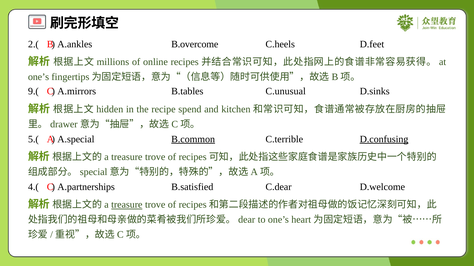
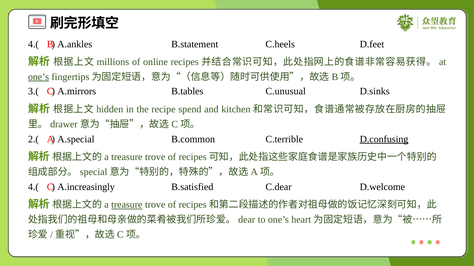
2.(: 2.( -> 4.( (33, 44)
B.overcome: B.overcome -> B.statement (195, 44)
one’s underline: none -> present (39, 77)
9.(: 9.( -> 3.( (33, 92)
5.(: 5.( -> 2.( (33, 139)
B.common underline: present -> none (193, 139)
A.partnerships: A.partnerships -> A.increasingly (86, 187)
